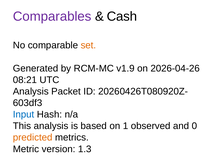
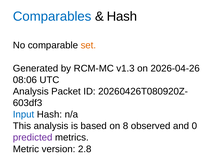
Comparables colour: purple -> blue (52, 16)
Cash: Cash -> Hash (122, 16)
v1.9: v1.9 -> v1.3 (126, 68)
08:21: 08:21 -> 08:06 (25, 80)
1: 1 -> 8 (126, 126)
predicted colour: orange -> purple (33, 137)
1.3: 1.3 -> 2.8 (85, 149)
